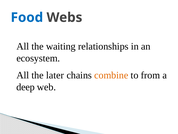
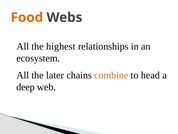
Food colour: blue -> orange (27, 17)
waiting: waiting -> highest (61, 46)
from: from -> head (150, 75)
